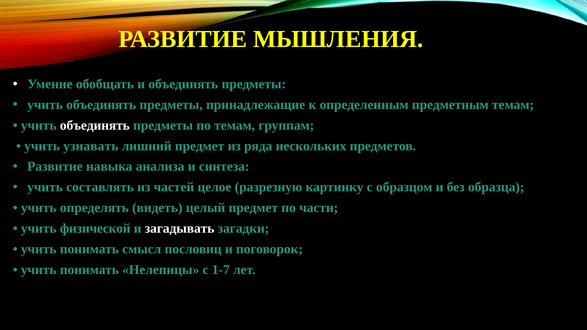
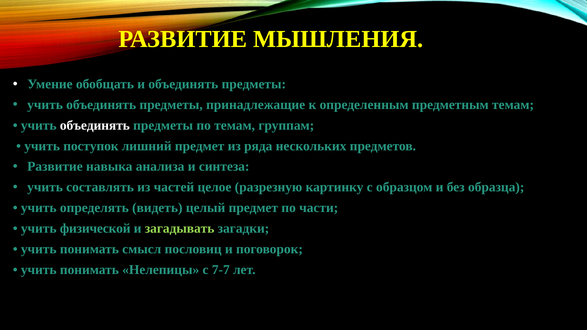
узнавать: узнавать -> поступок (91, 146)
загадывать colour: white -> light green (180, 229)
1-7: 1-7 -> 7-7 (221, 270)
